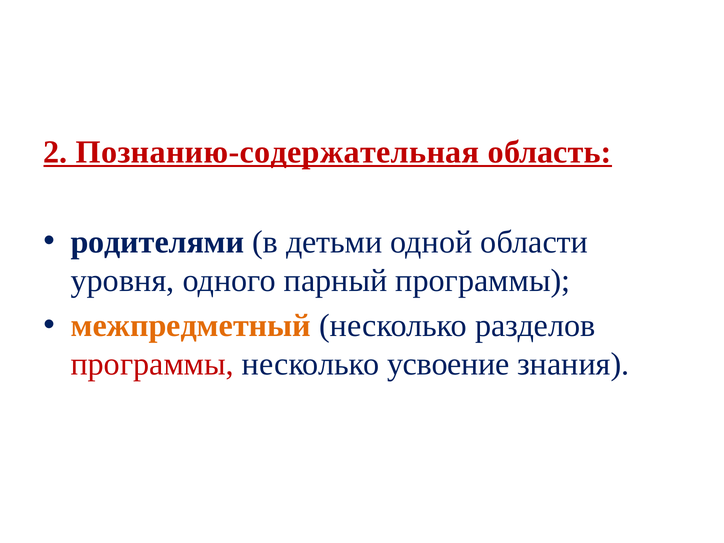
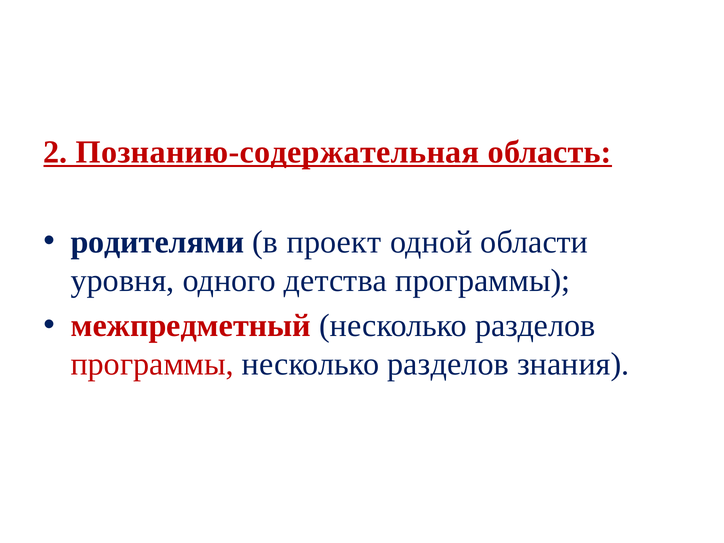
детьми: детьми -> проект (334, 242)
парный: парный -> детства (336, 281)
межпредметный colour: orange -> red (191, 326)
усвоение: усвоение -> разделов (448, 364)
